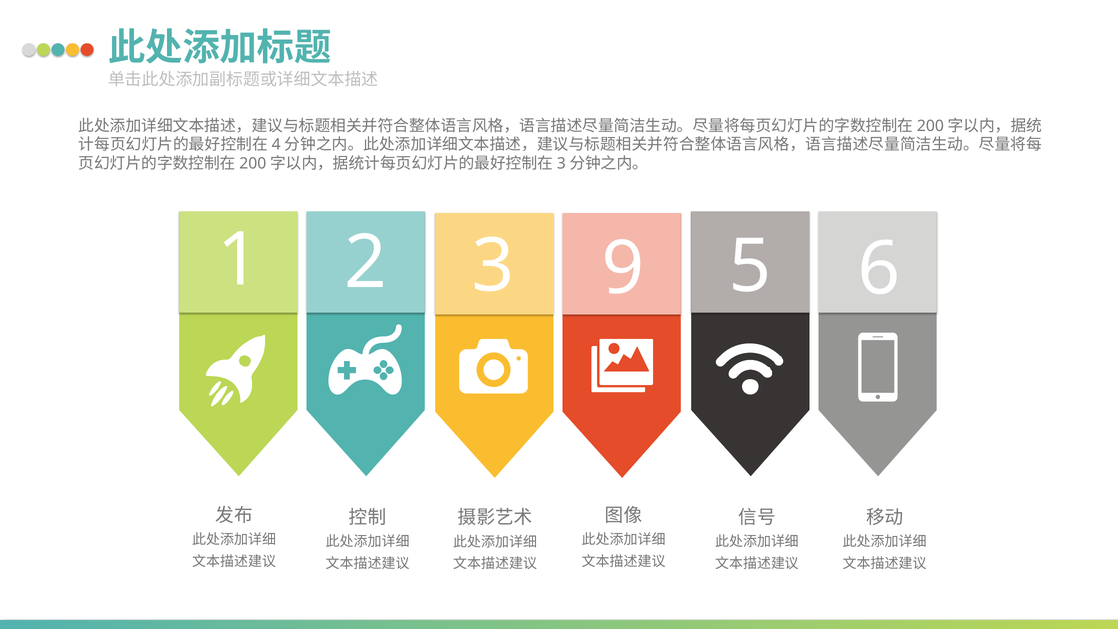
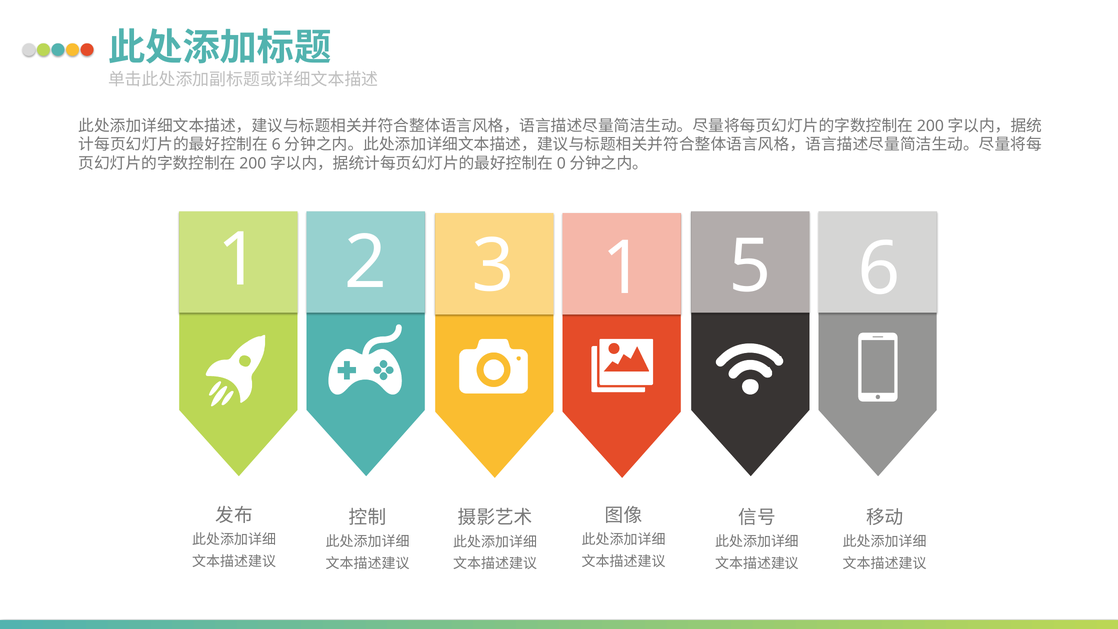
4: 4 -> 6 (276, 145)
3: 3 -> 0 (561, 164)
3 9: 9 -> 1 (623, 268)
